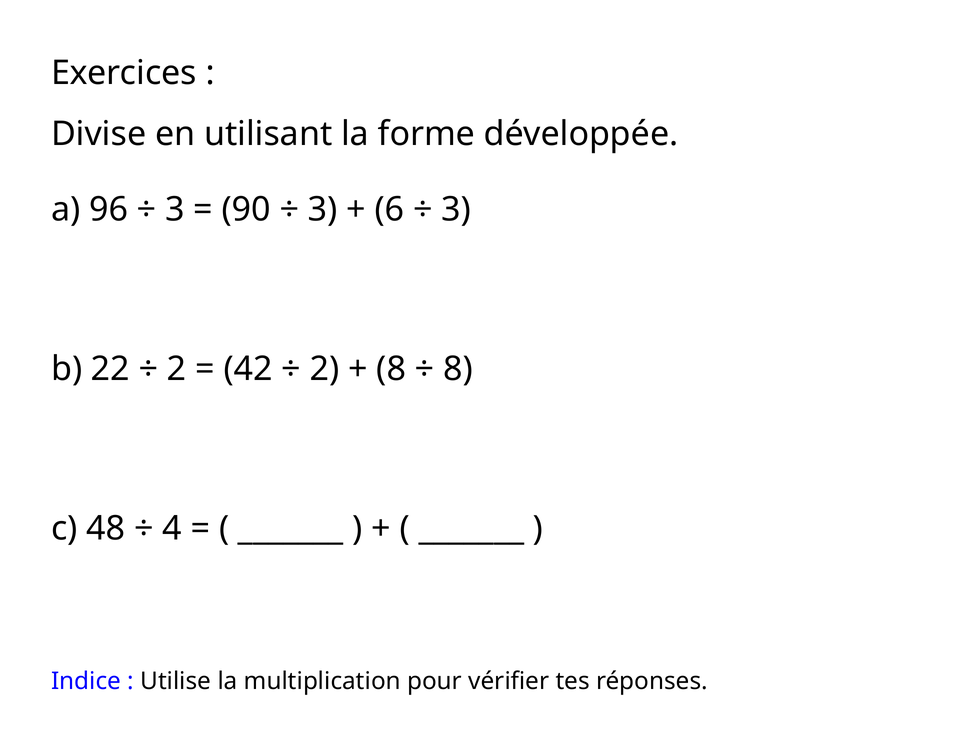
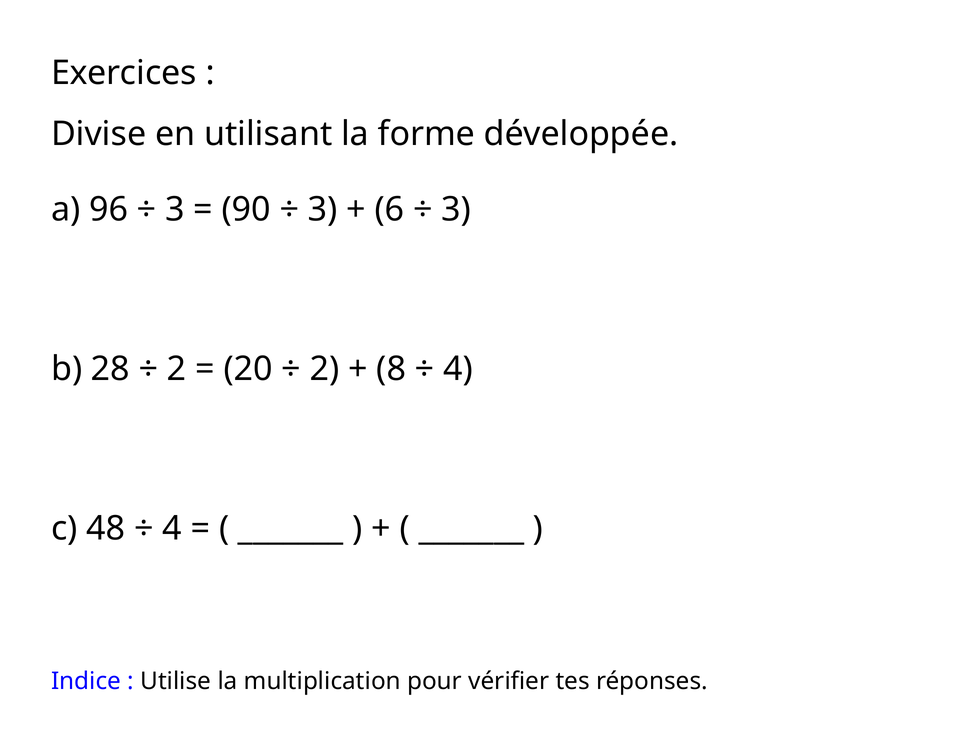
22: 22 -> 28 (110, 369)
42: 42 -> 20 (248, 369)
8: 8 -> 4 (458, 369)
